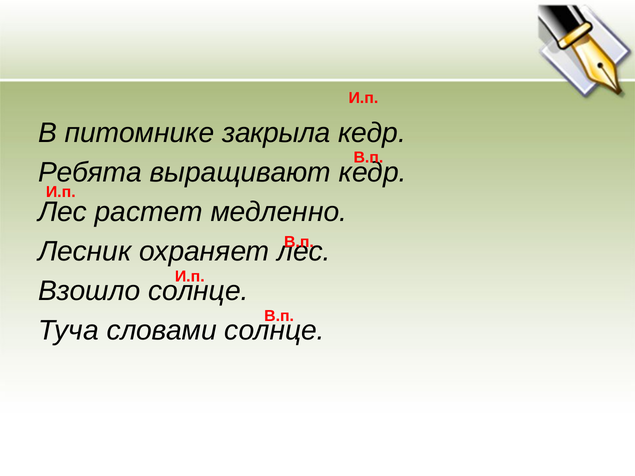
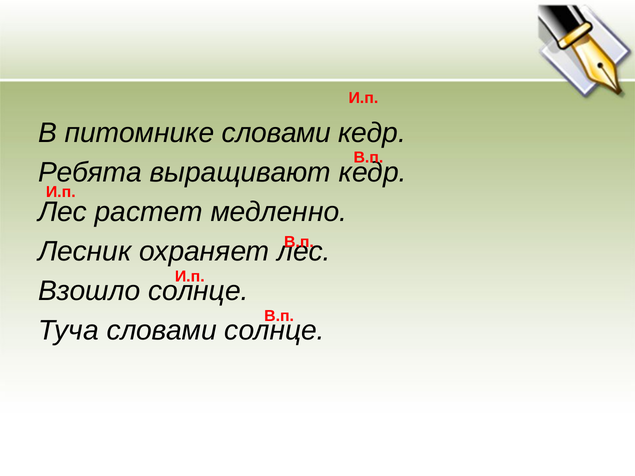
питомнике закрыла: закрыла -> словами (276, 133)
